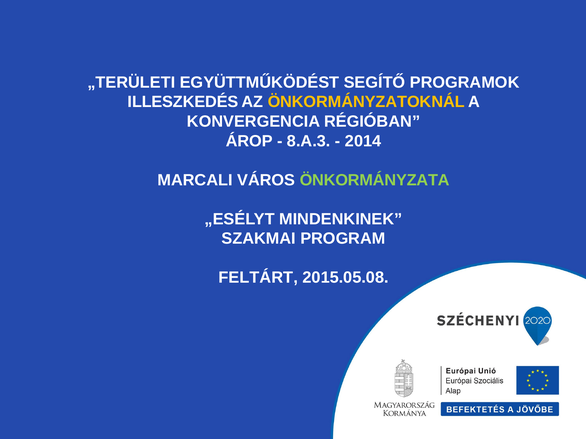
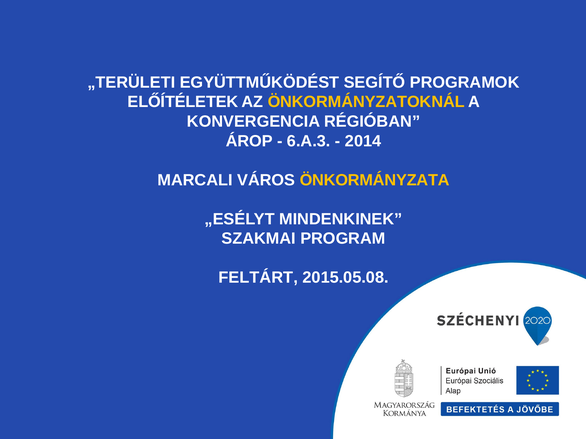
ILLESZKEDÉS: ILLESZKEDÉS -> ELŐÍTÉLETEK (183, 102)
8.A.3: 8.A.3 -> 6.A.3 (309, 141)
ÖNKORMÁNYZATA colour: light green -> yellow (375, 180)
